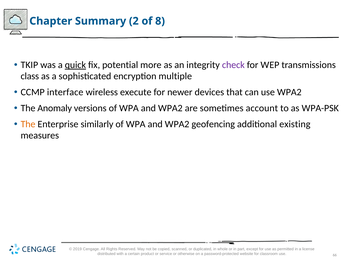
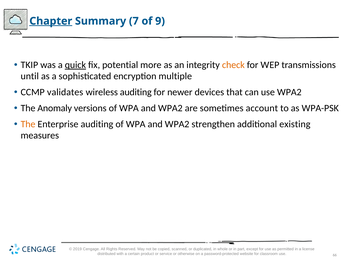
Chapter underline: none -> present (51, 21)
2: 2 -> 7 (134, 21)
8: 8 -> 9 (160, 21)
check colour: purple -> orange (233, 65)
class: class -> until (30, 76)
interface: interface -> validates (65, 92)
wireless execute: execute -> auditing (136, 92)
Enterprise similarly: similarly -> auditing (97, 124)
geofencing: geofencing -> strengthen (213, 124)
